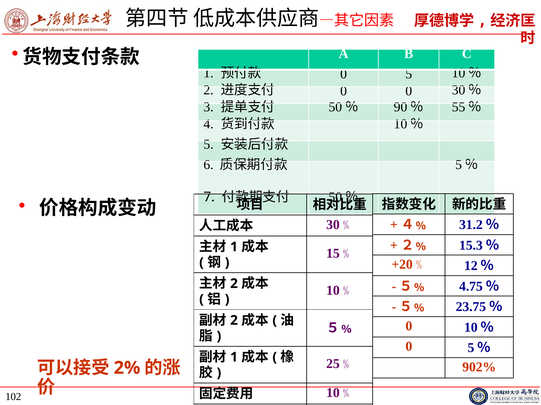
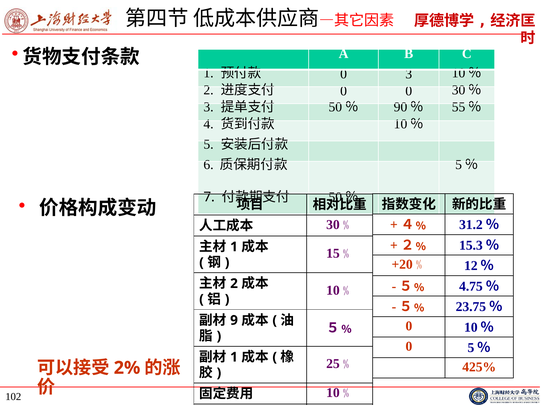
0 5: 5 -> 3 (409, 74)
2: 2 -> 9 (234, 321)
902%: 902% -> 425% (479, 368)
